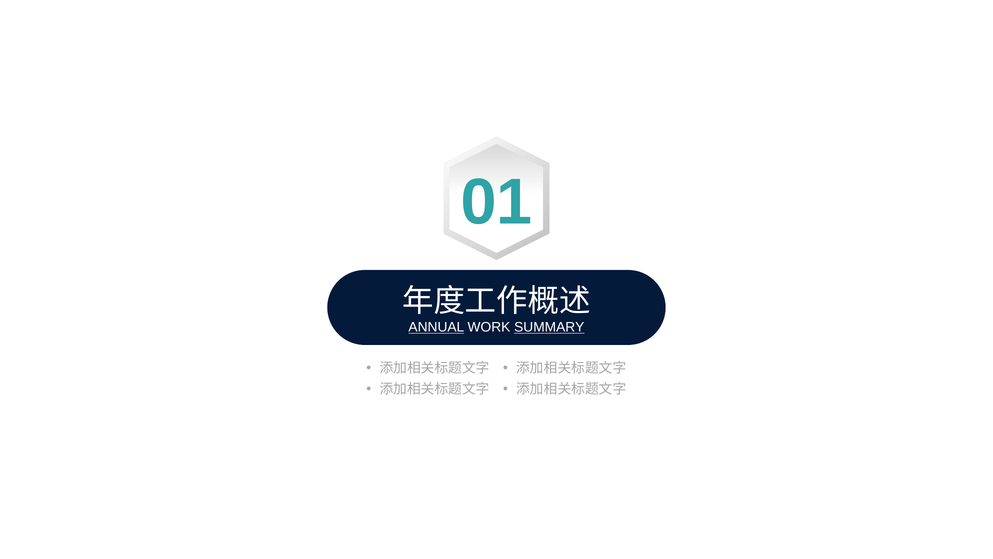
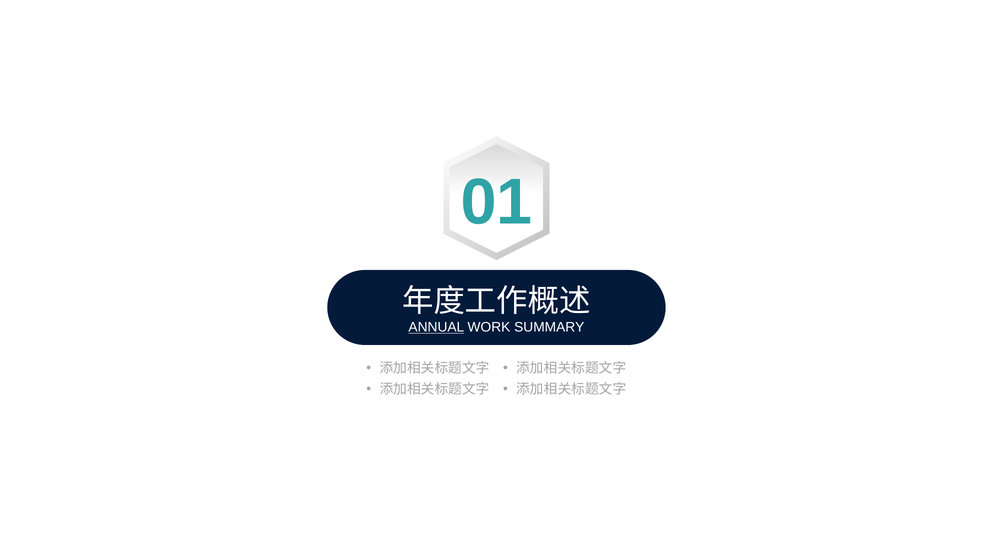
SUMMARY underline: present -> none (549, 327)
